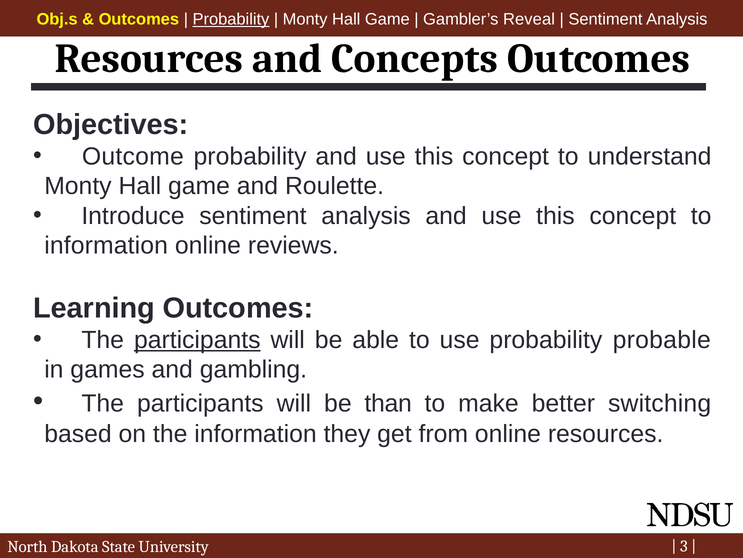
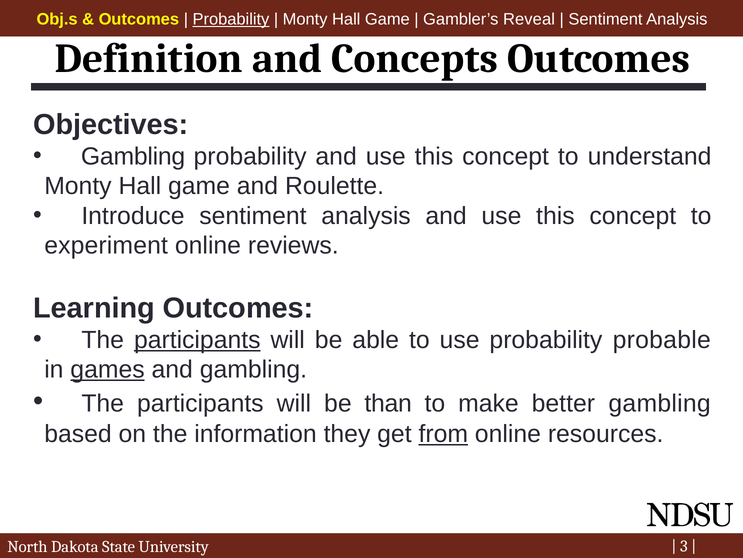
Resources: Resources -> Definition (149, 59)
Outcome: Outcome -> Gambling (133, 156)
information: information -> experiment (106, 245)
games underline: none -> present (108, 369)
better switching: switching -> gambling (660, 403)
from underline: none -> present (443, 433)
